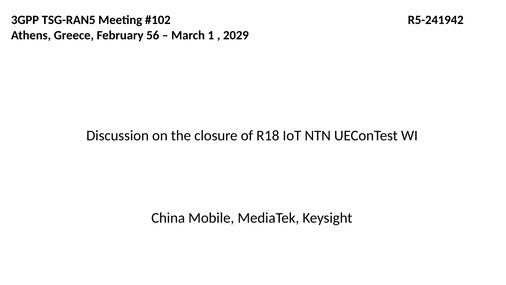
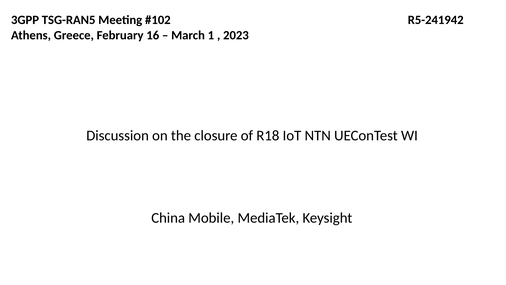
56: 56 -> 16 (153, 35)
2029: 2029 -> 2023 (236, 35)
